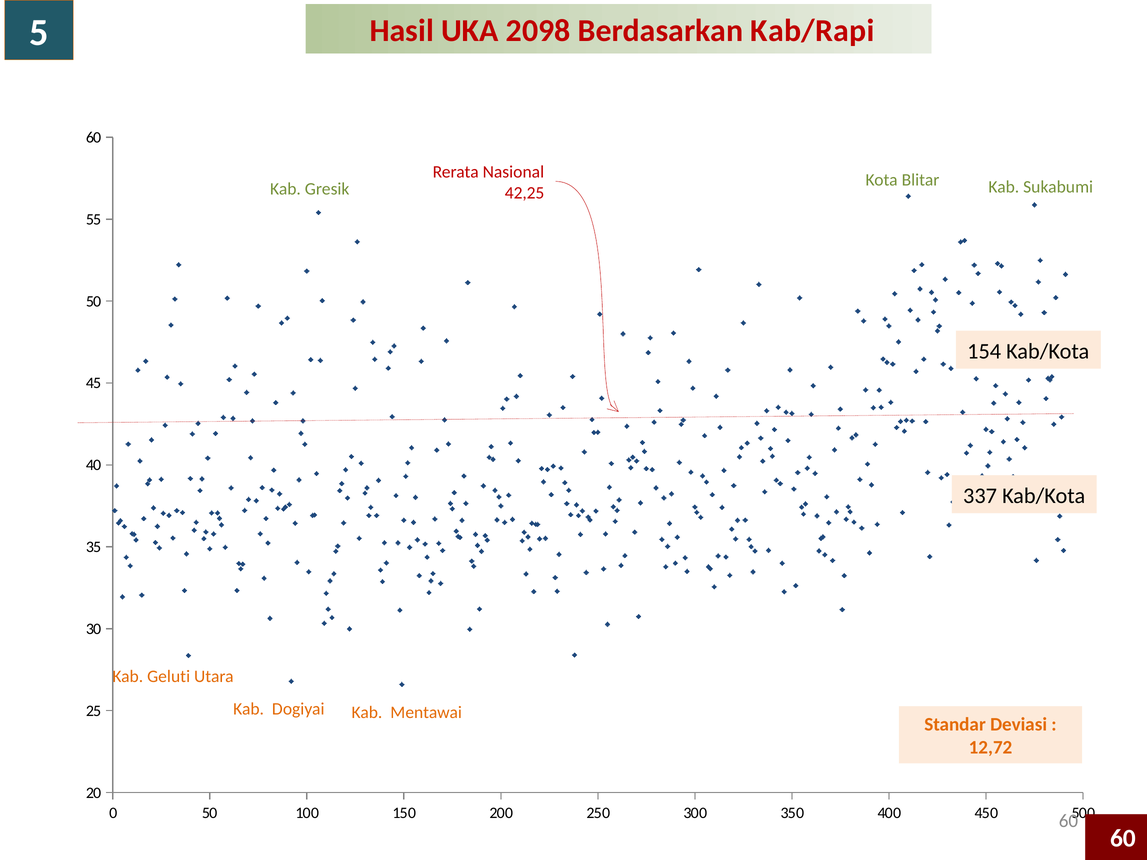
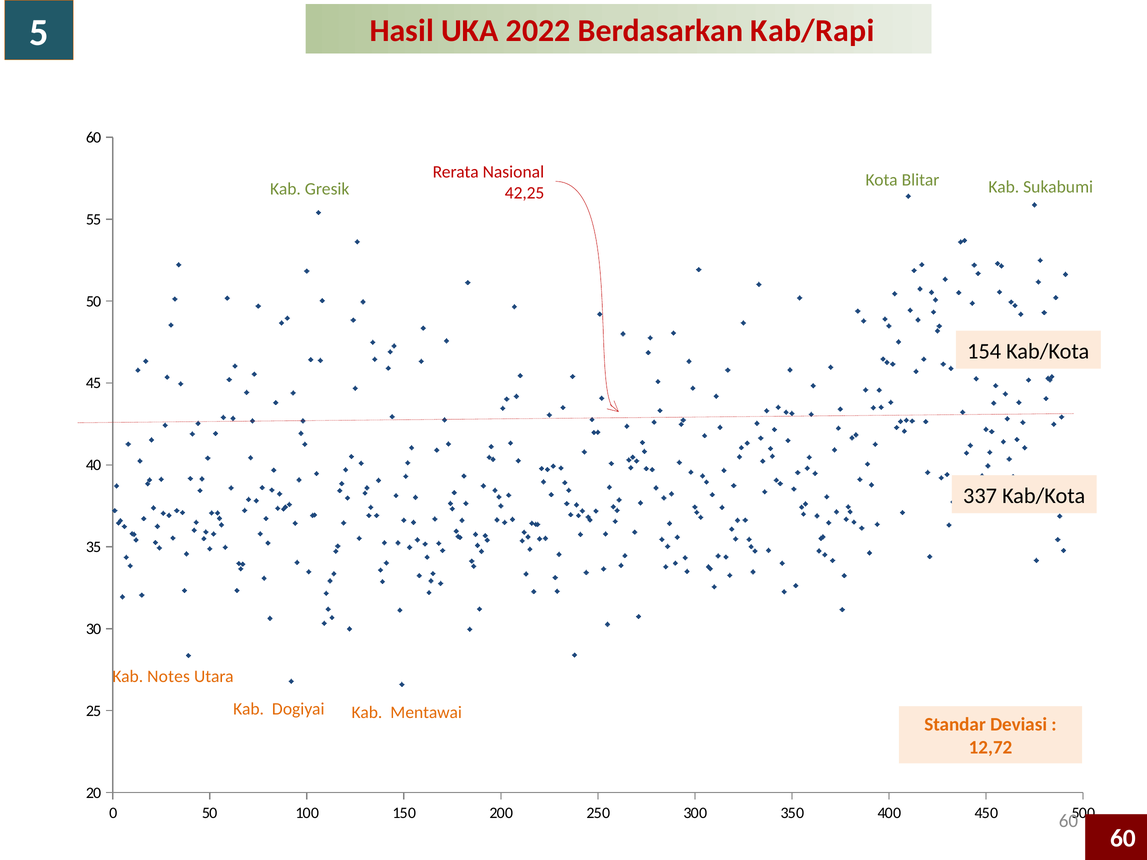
2098: 2098 -> 2022 (538, 31)
Geluti: Geluti -> Notes (169, 677)
